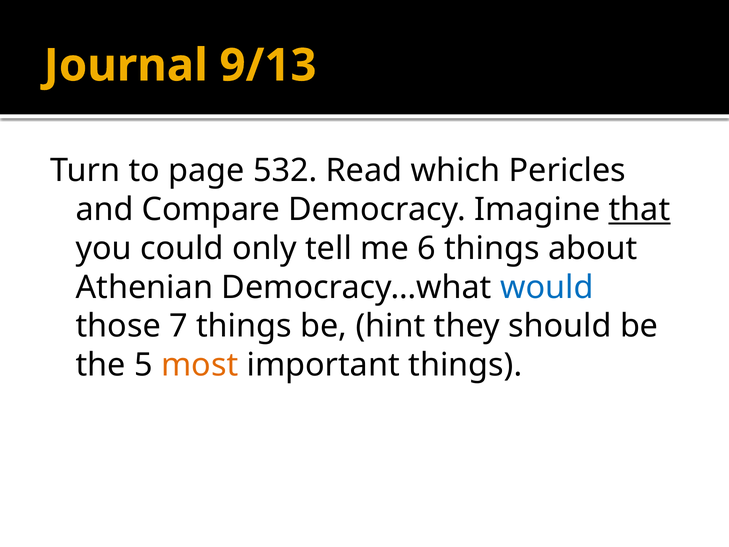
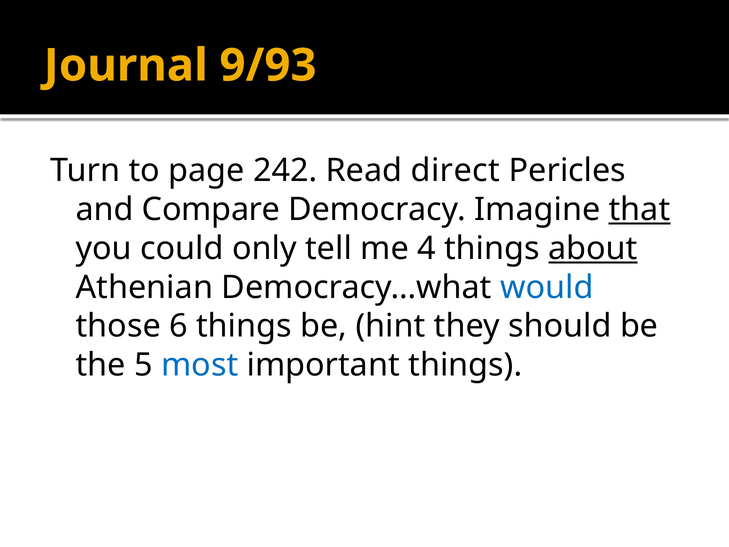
9/13: 9/13 -> 9/93 (268, 65)
532: 532 -> 242 (285, 171)
which: which -> direct (455, 171)
6: 6 -> 4 (427, 248)
about underline: none -> present (593, 248)
7: 7 -> 6 (179, 326)
most colour: orange -> blue (200, 365)
